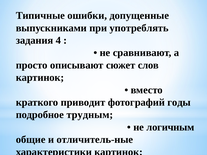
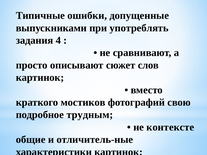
приводит: приводит -> мостиков (83, 102)
годы: годы -> свою (179, 102)
логичным: логичным -> контексте (170, 127)
